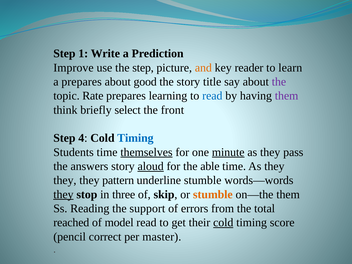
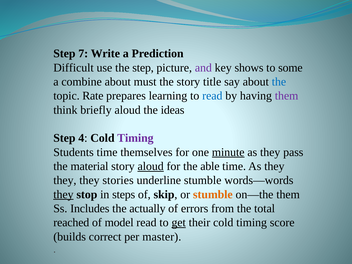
1: 1 -> 7 (83, 54)
Improve: Improve -> Difficult (74, 68)
and colour: orange -> purple (203, 68)
reader: reader -> shows (249, 68)
learn: learn -> some (290, 68)
a prepares: prepares -> combine (82, 82)
good: good -> must (145, 82)
the colour: purple -> blue (279, 82)
briefly select: select -> aloud (128, 110)
front: front -> ideas (173, 110)
Timing colour: blue -> purple (135, 138)
themselves underline: present -> none (146, 152)
answers: answers -> material (89, 166)
pattern: pattern -> stories (118, 180)
three: three -> steps (124, 194)
Reading: Reading -> Includes (90, 208)
support: support -> actually (147, 208)
get underline: none -> present (179, 223)
cold underline: present -> none (223, 223)
pencil: pencil -> builds (70, 237)
